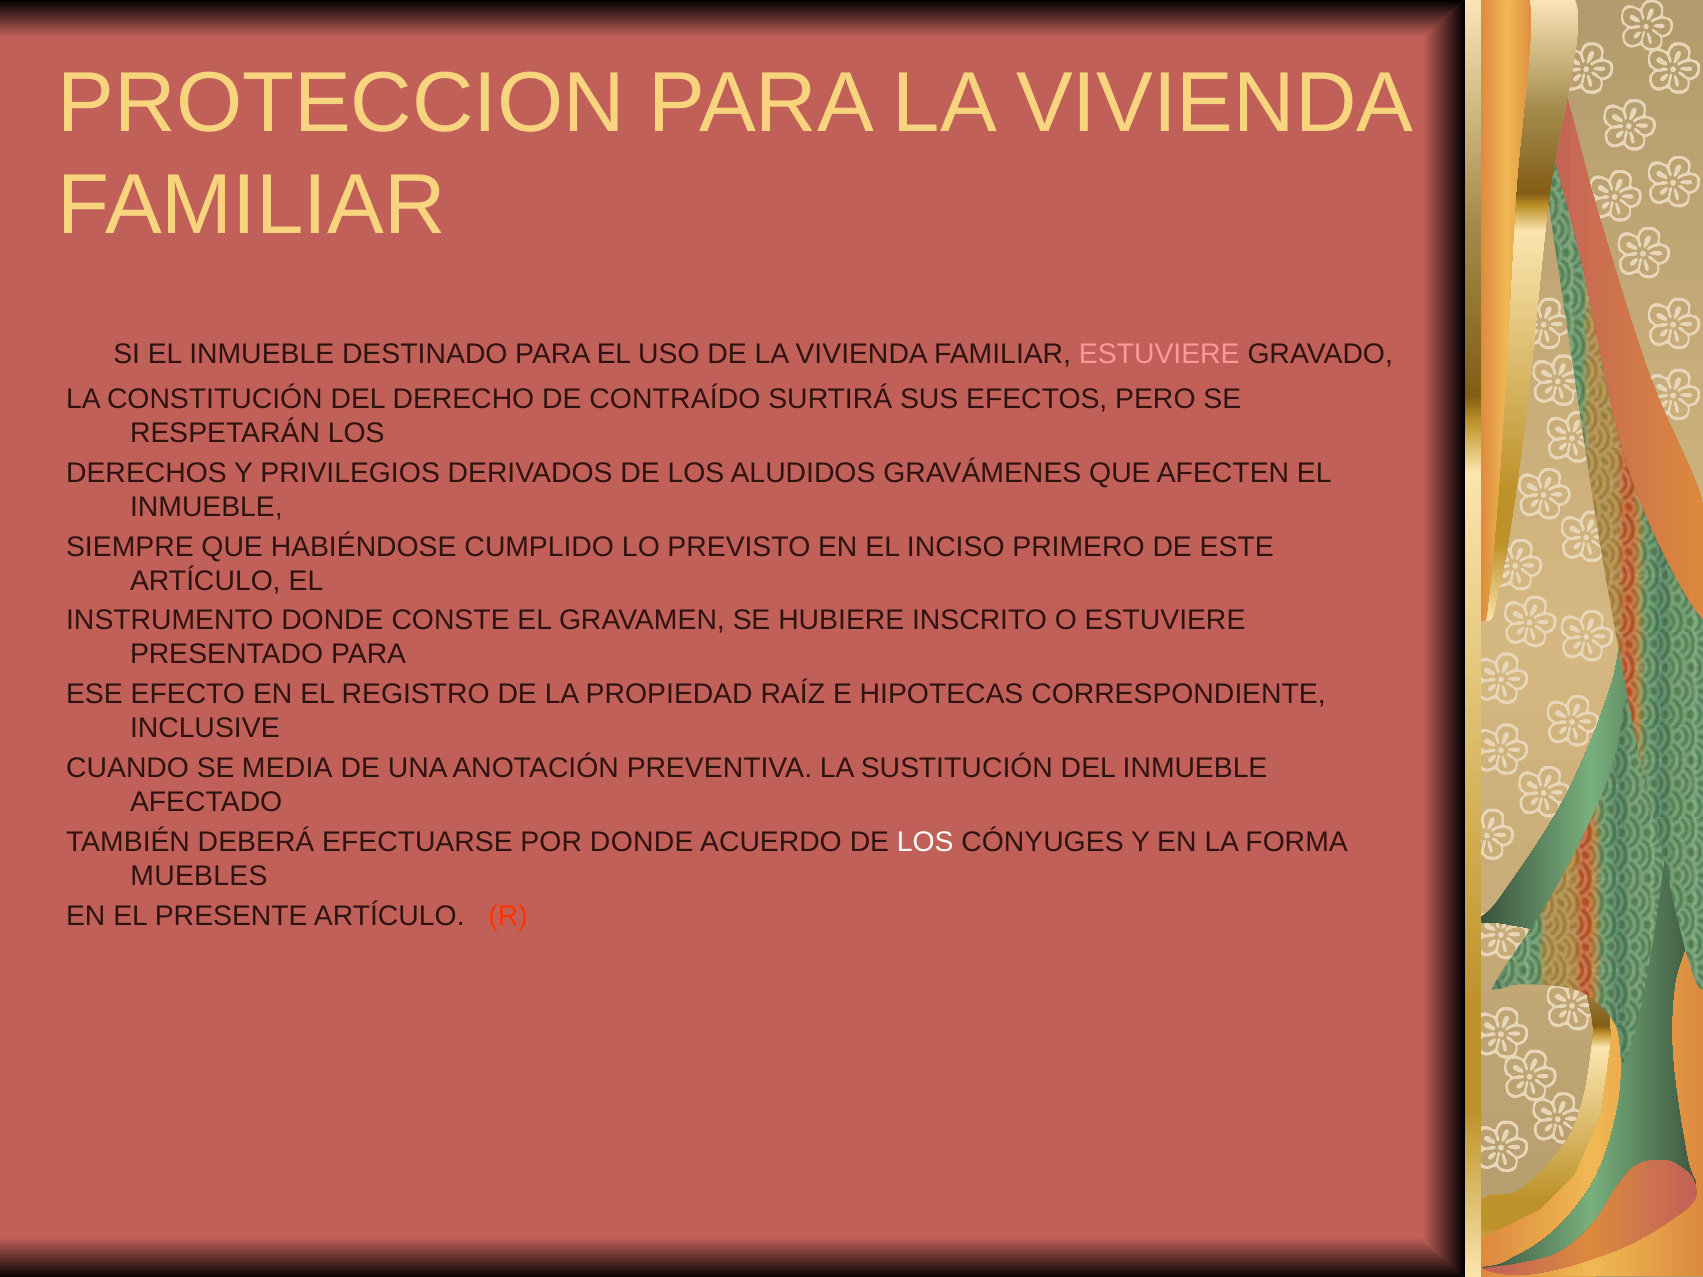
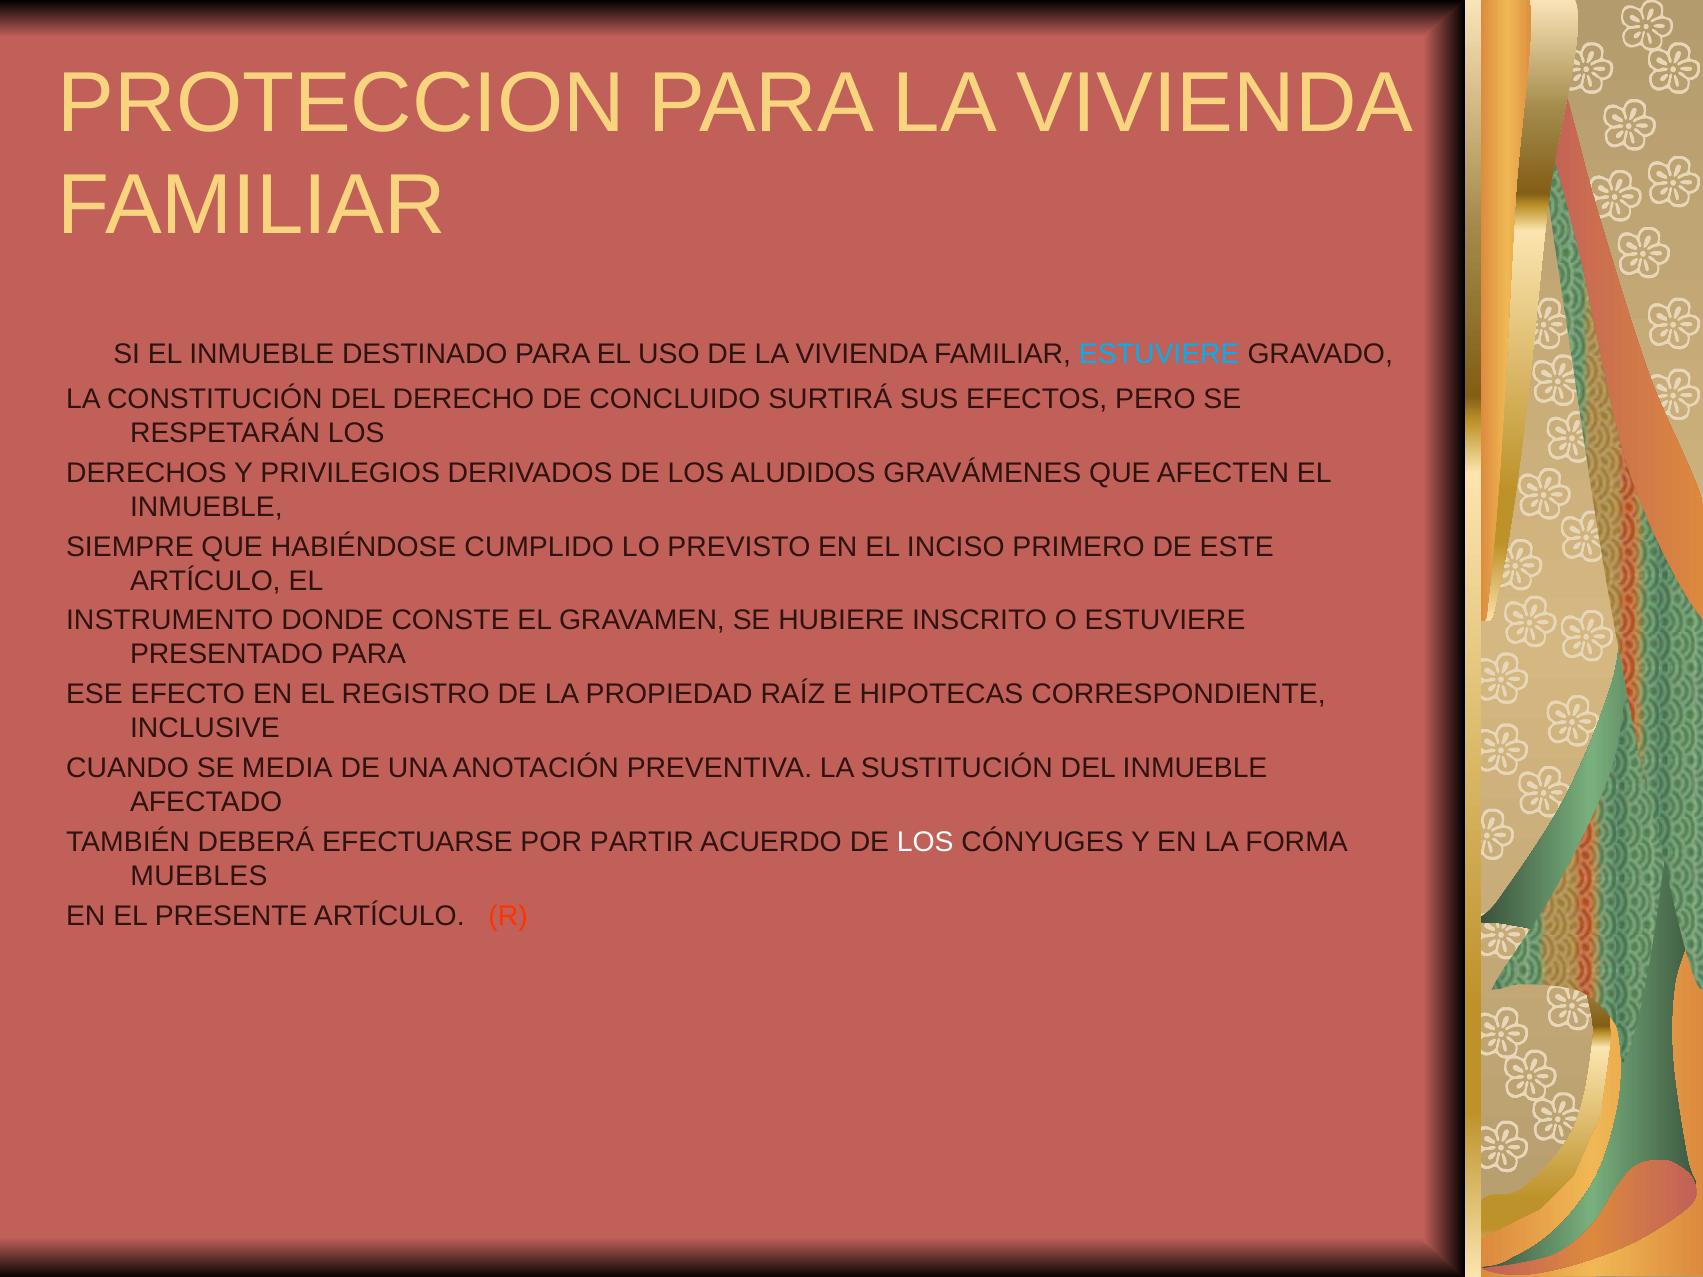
ESTUVIERE colour: pink -> light blue (1159, 354)
CONTRAÍDO: CONTRAÍDO -> CONCLUIDO (675, 399)
POR DONDE: DONDE -> PARTIR (642, 842)
